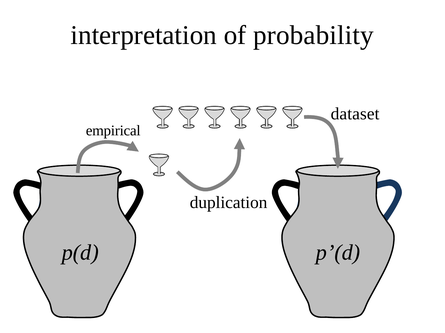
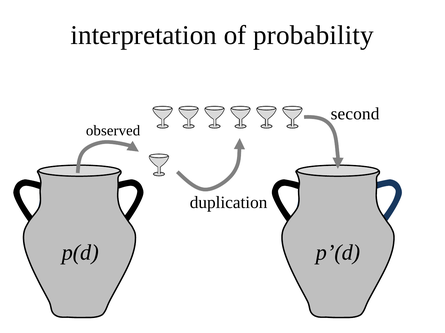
dataset: dataset -> second (355, 114)
empirical: empirical -> observed (113, 131)
